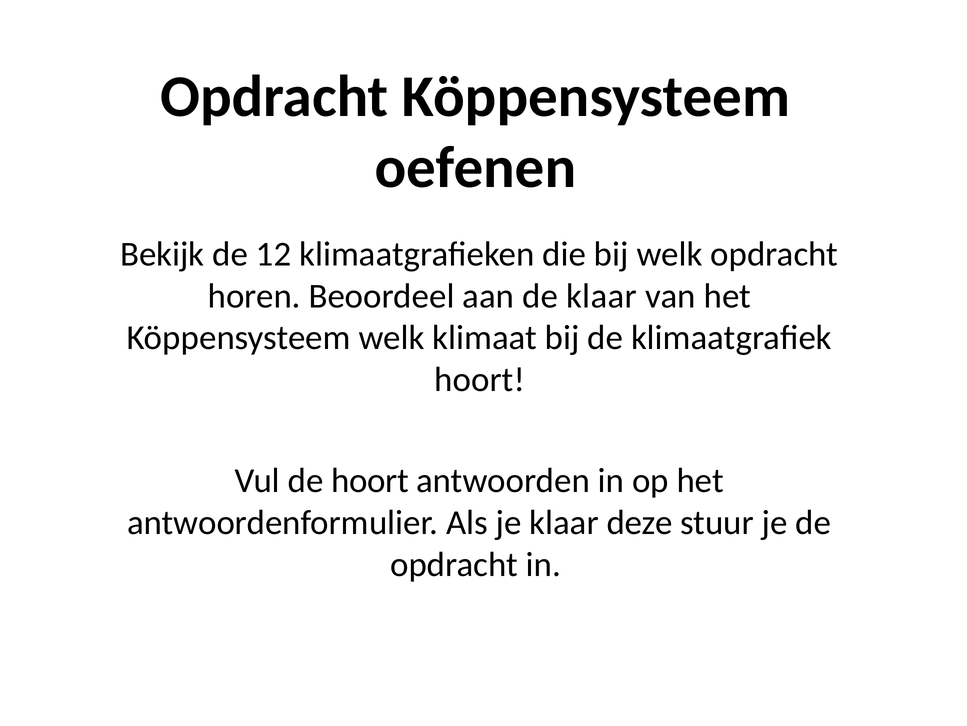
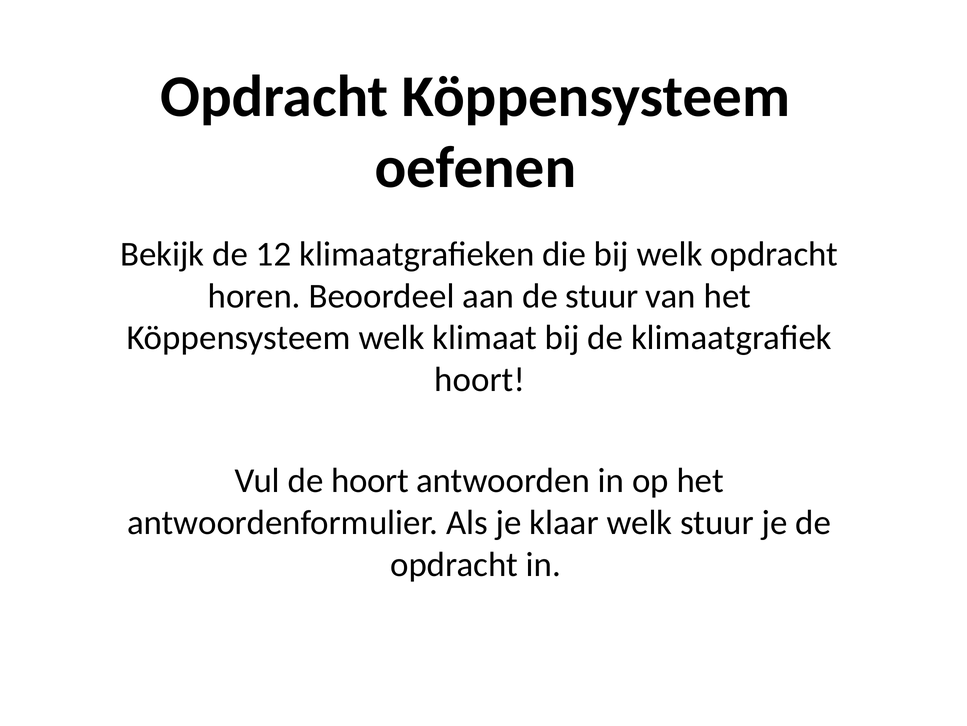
de klaar: klaar -> stuur (602, 296)
klaar deze: deze -> welk (640, 522)
